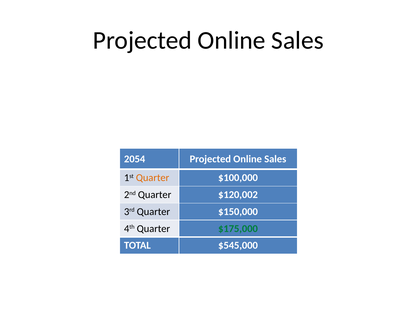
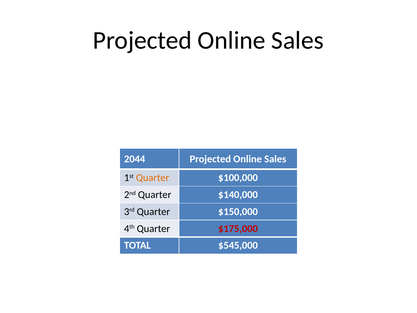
2054: 2054 -> 2044 (135, 159)
$120,002: $120,002 -> $140,000 (238, 195)
$175,000 colour: green -> red (238, 228)
